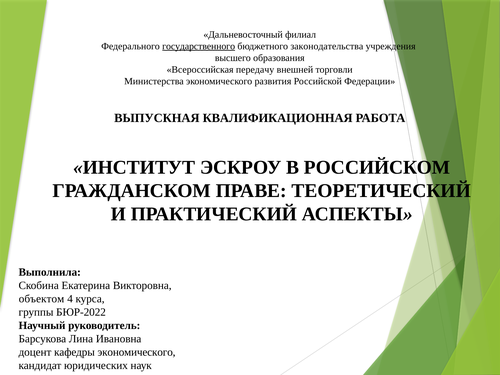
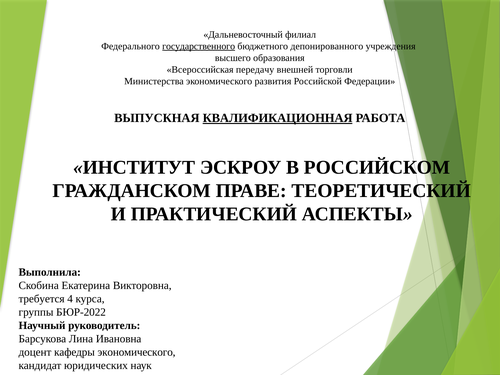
законодательства: законодательства -> депонированного (327, 46)
КВАЛИФИКАЦИОННАЯ underline: none -> present (278, 118)
объектом: объектом -> требуется (42, 299)
